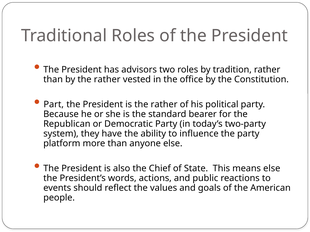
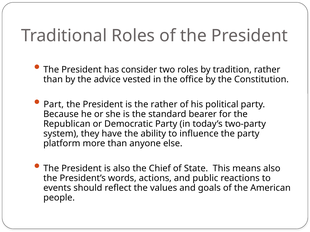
advisors: advisors -> consider (139, 70)
by the rather: rather -> advice (107, 80)
means else: else -> also (272, 169)
